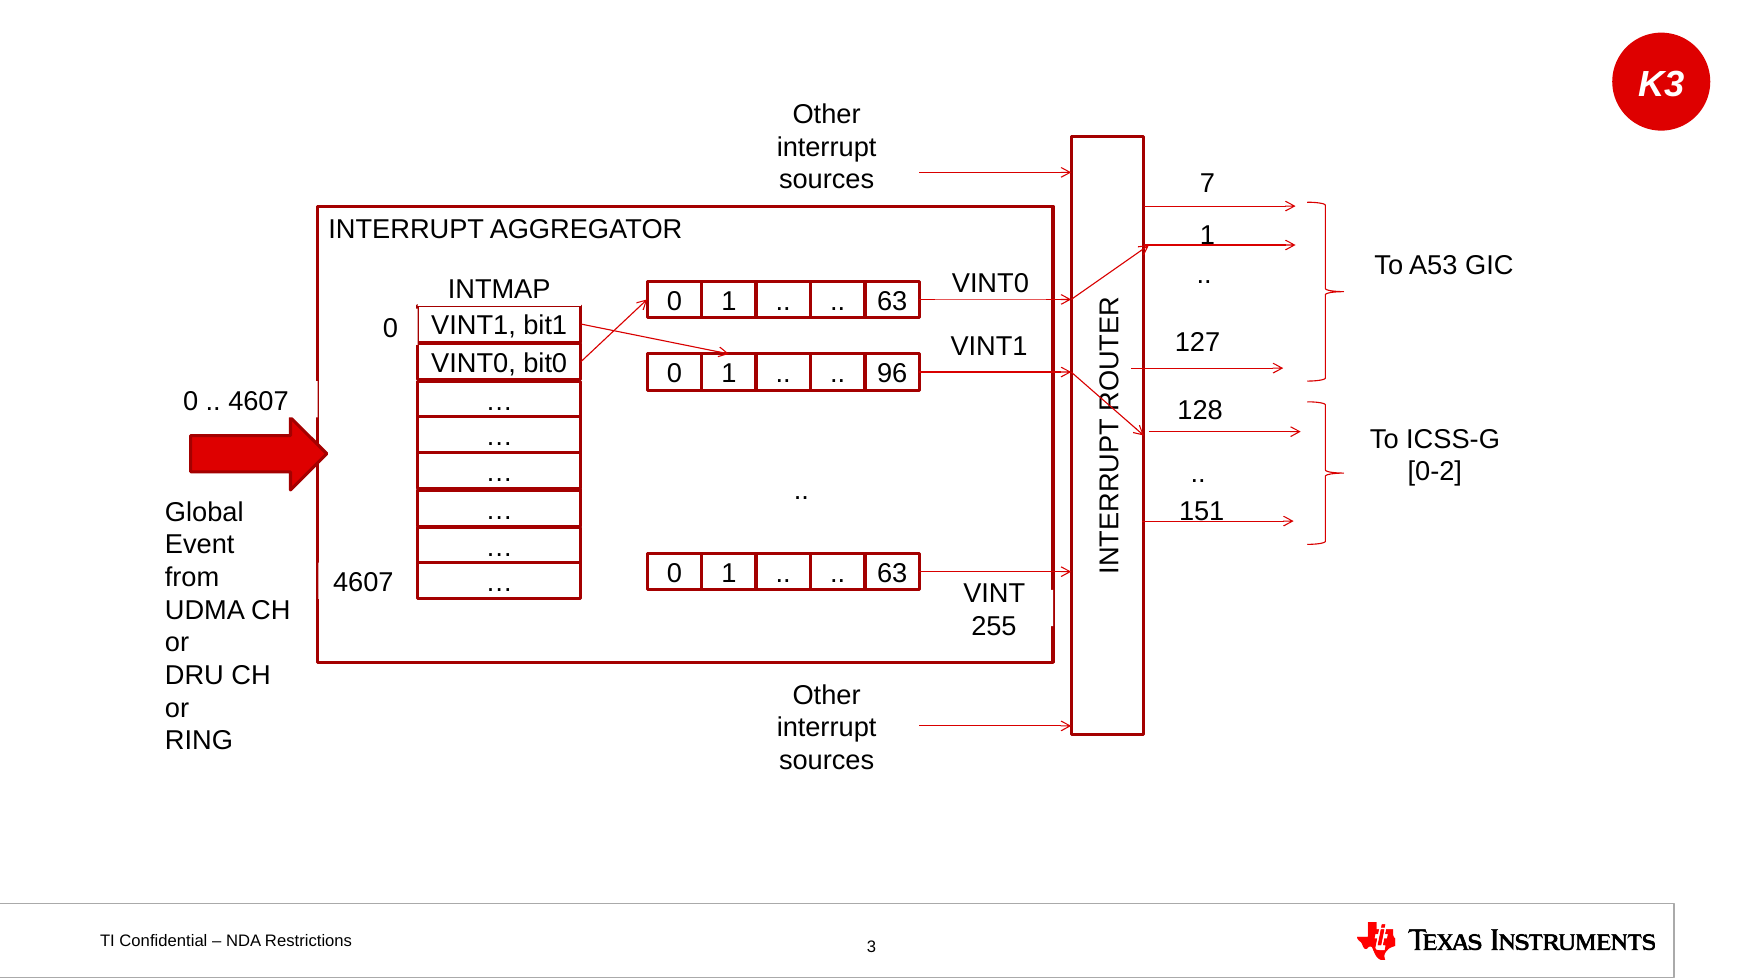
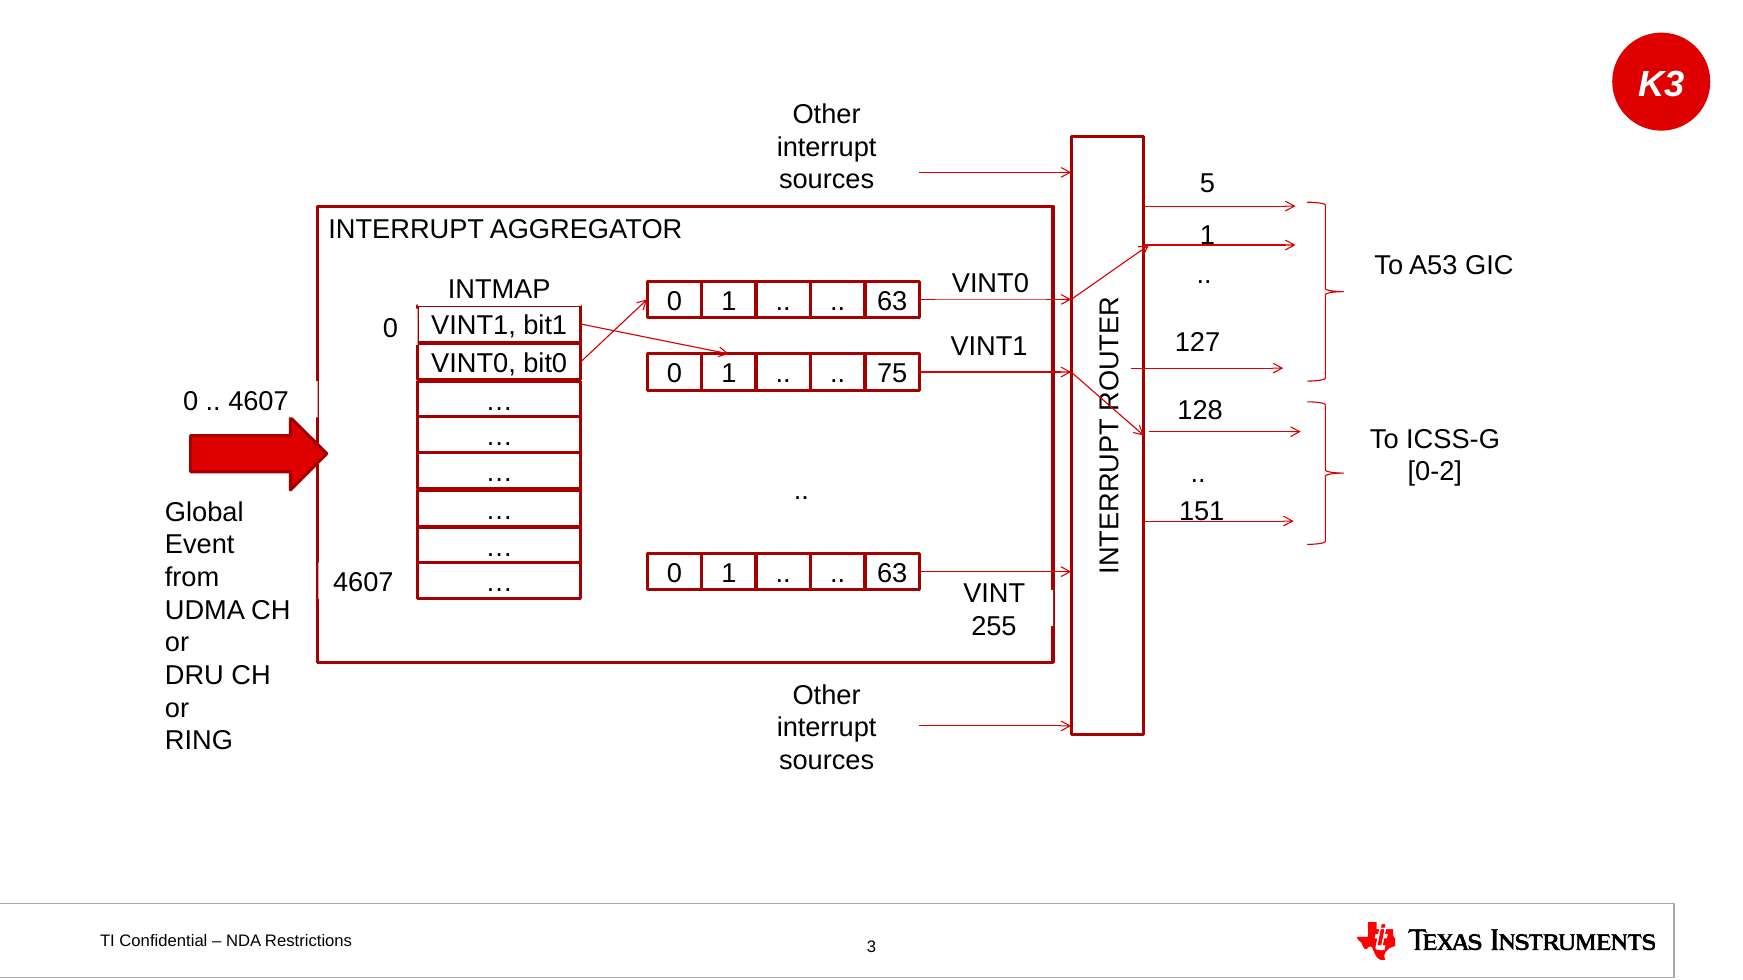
7: 7 -> 5 (1207, 183)
96: 96 -> 75 (892, 374)
